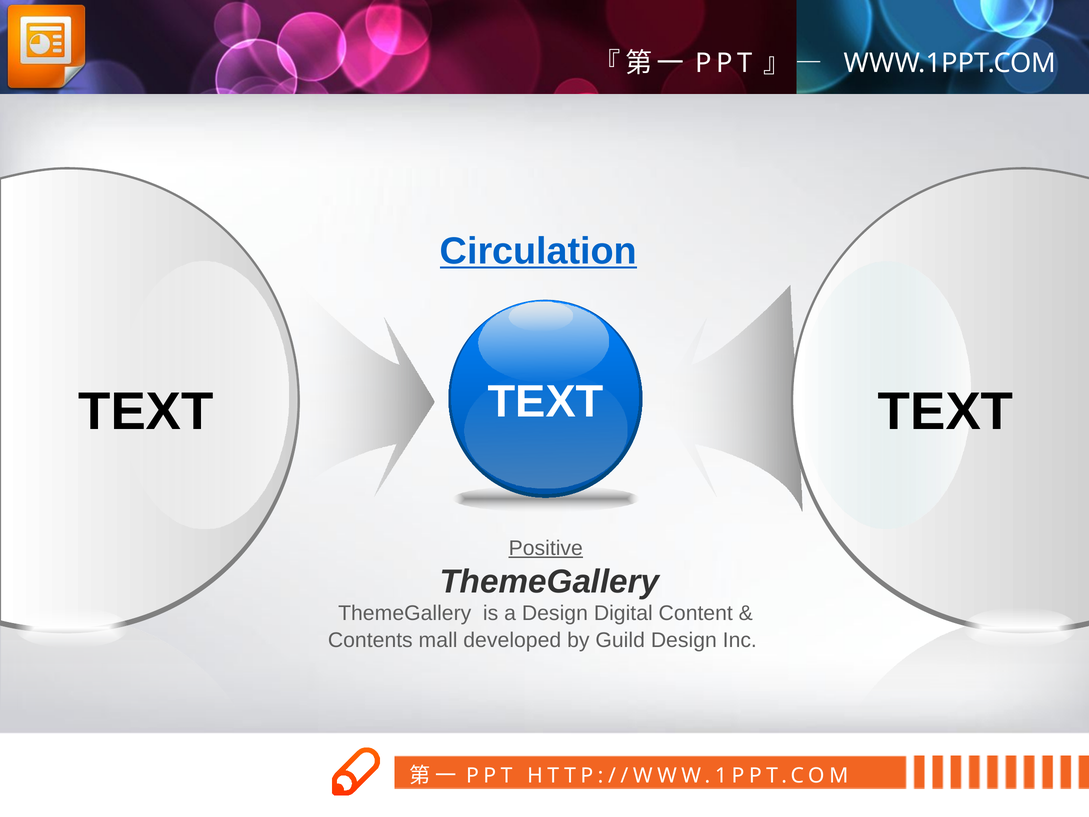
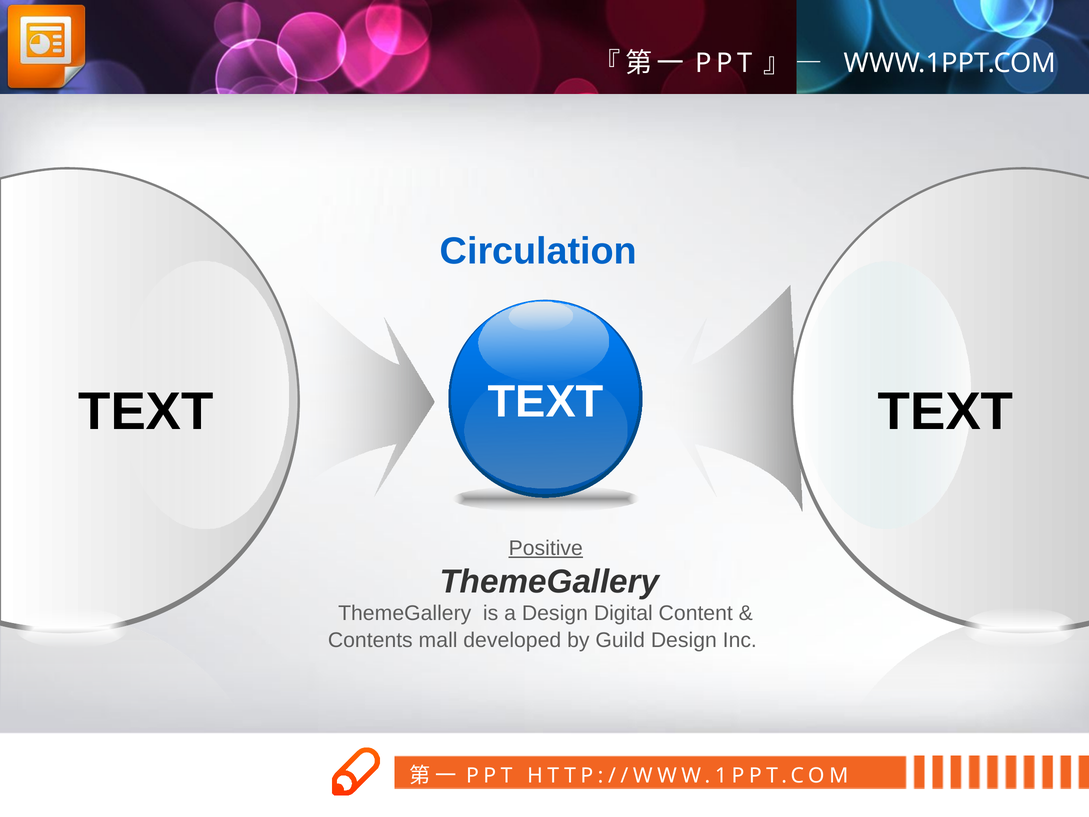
Circulation underline: present -> none (538, 251)
